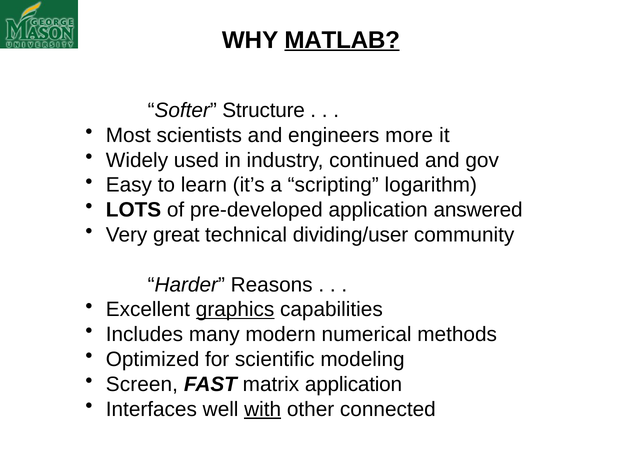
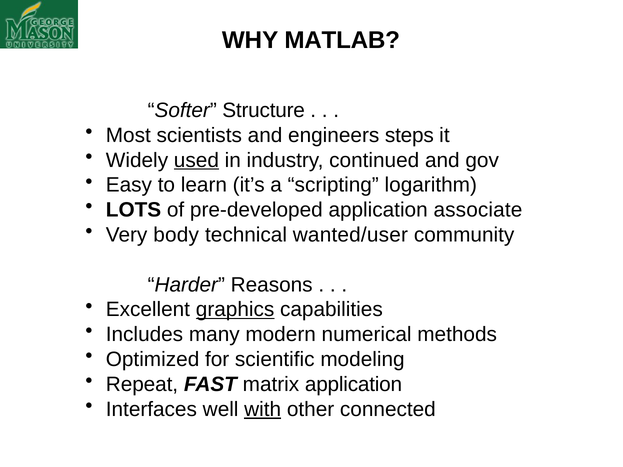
MATLAB underline: present -> none (342, 40)
more: more -> steps (409, 135)
used underline: none -> present (196, 160)
answered: answered -> associate (478, 210)
great: great -> body (176, 235)
dividing/user: dividing/user -> wanted/user (350, 235)
Screen: Screen -> Repeat (142, 385)
